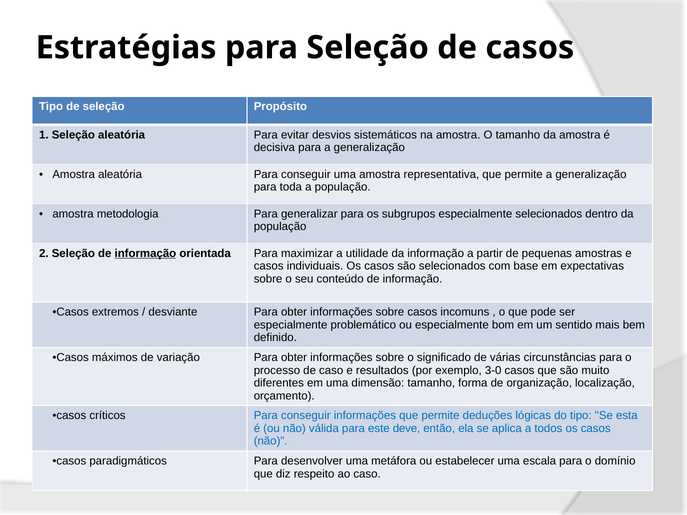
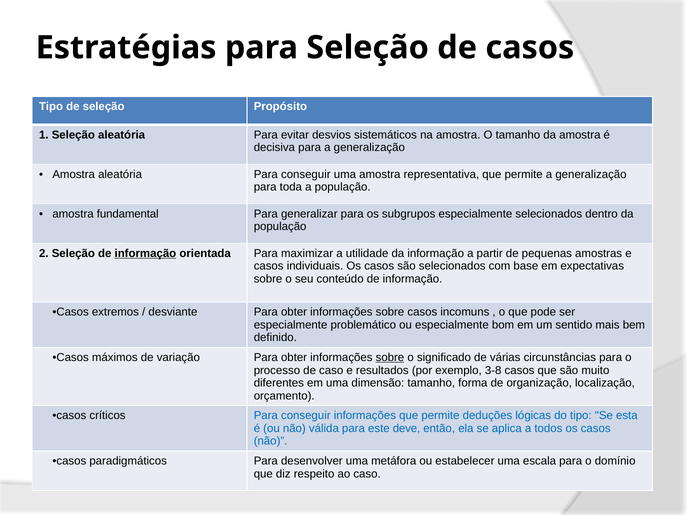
metodologia: metodologia -> fundamental (128, 214)
sobre underline: none -> present (390, 358)
3-0: 3-0 -> 3-8 (493, 370)
